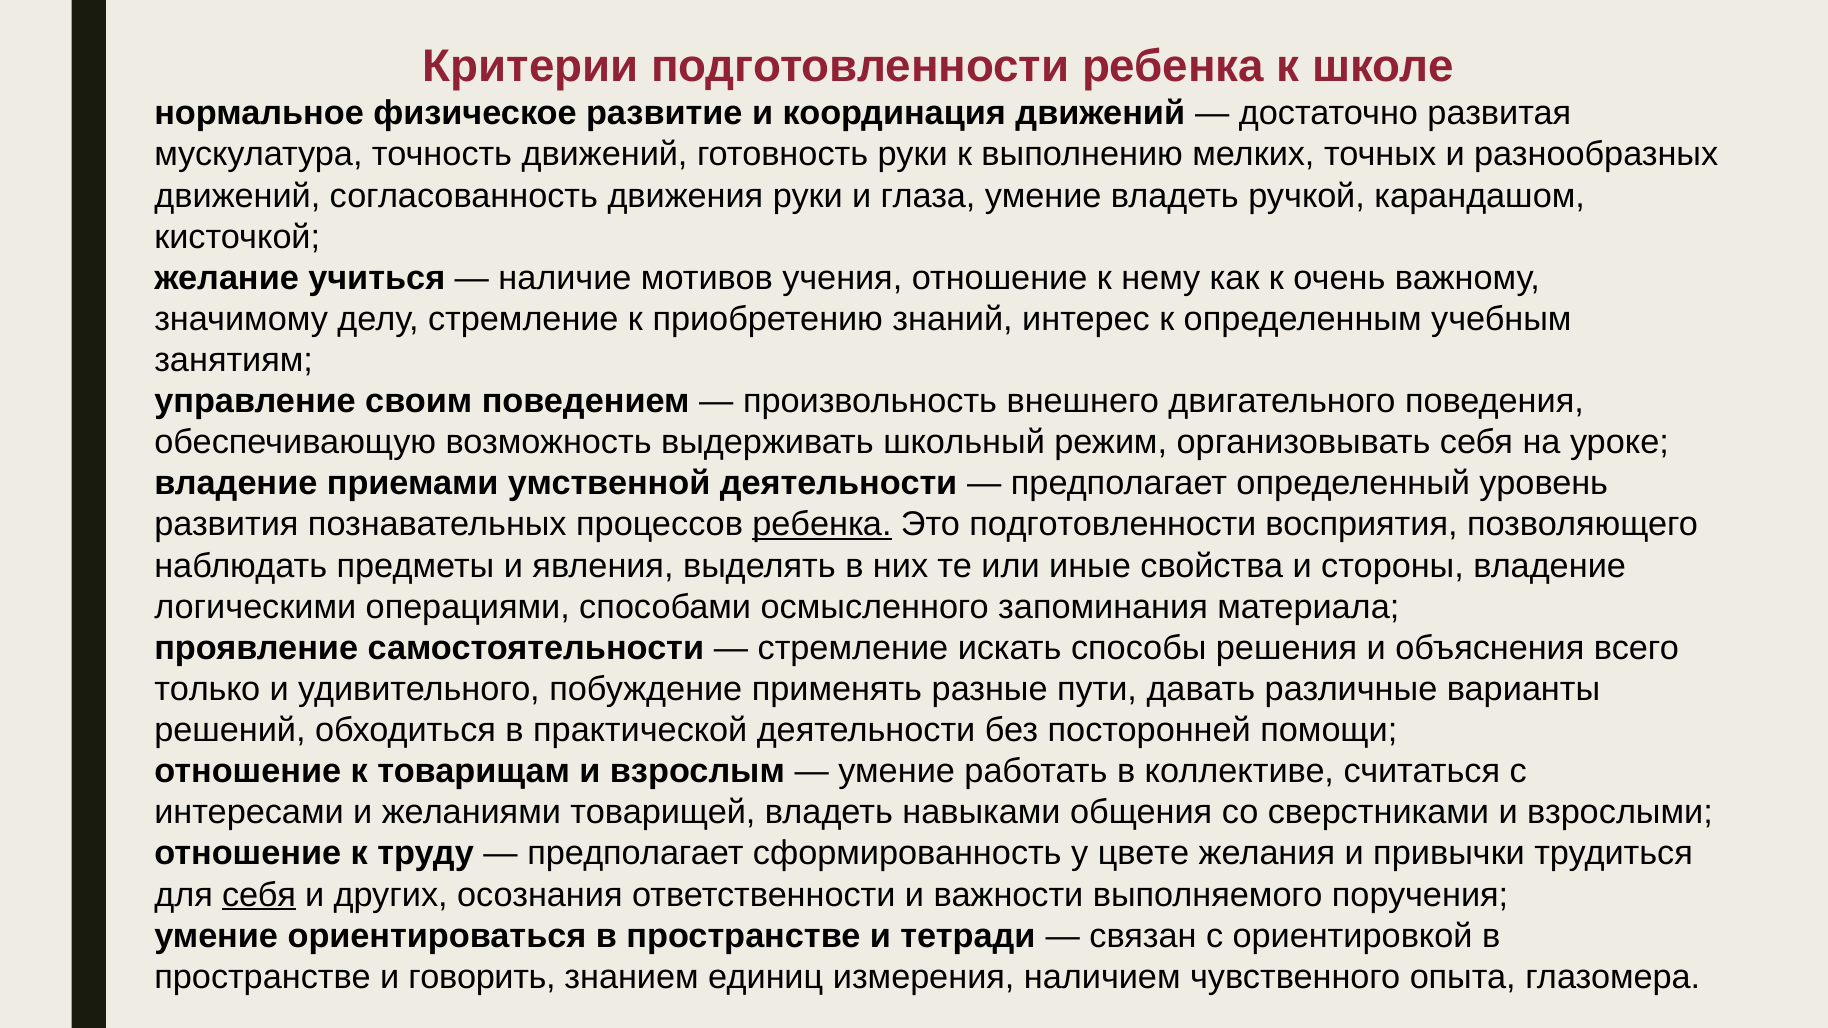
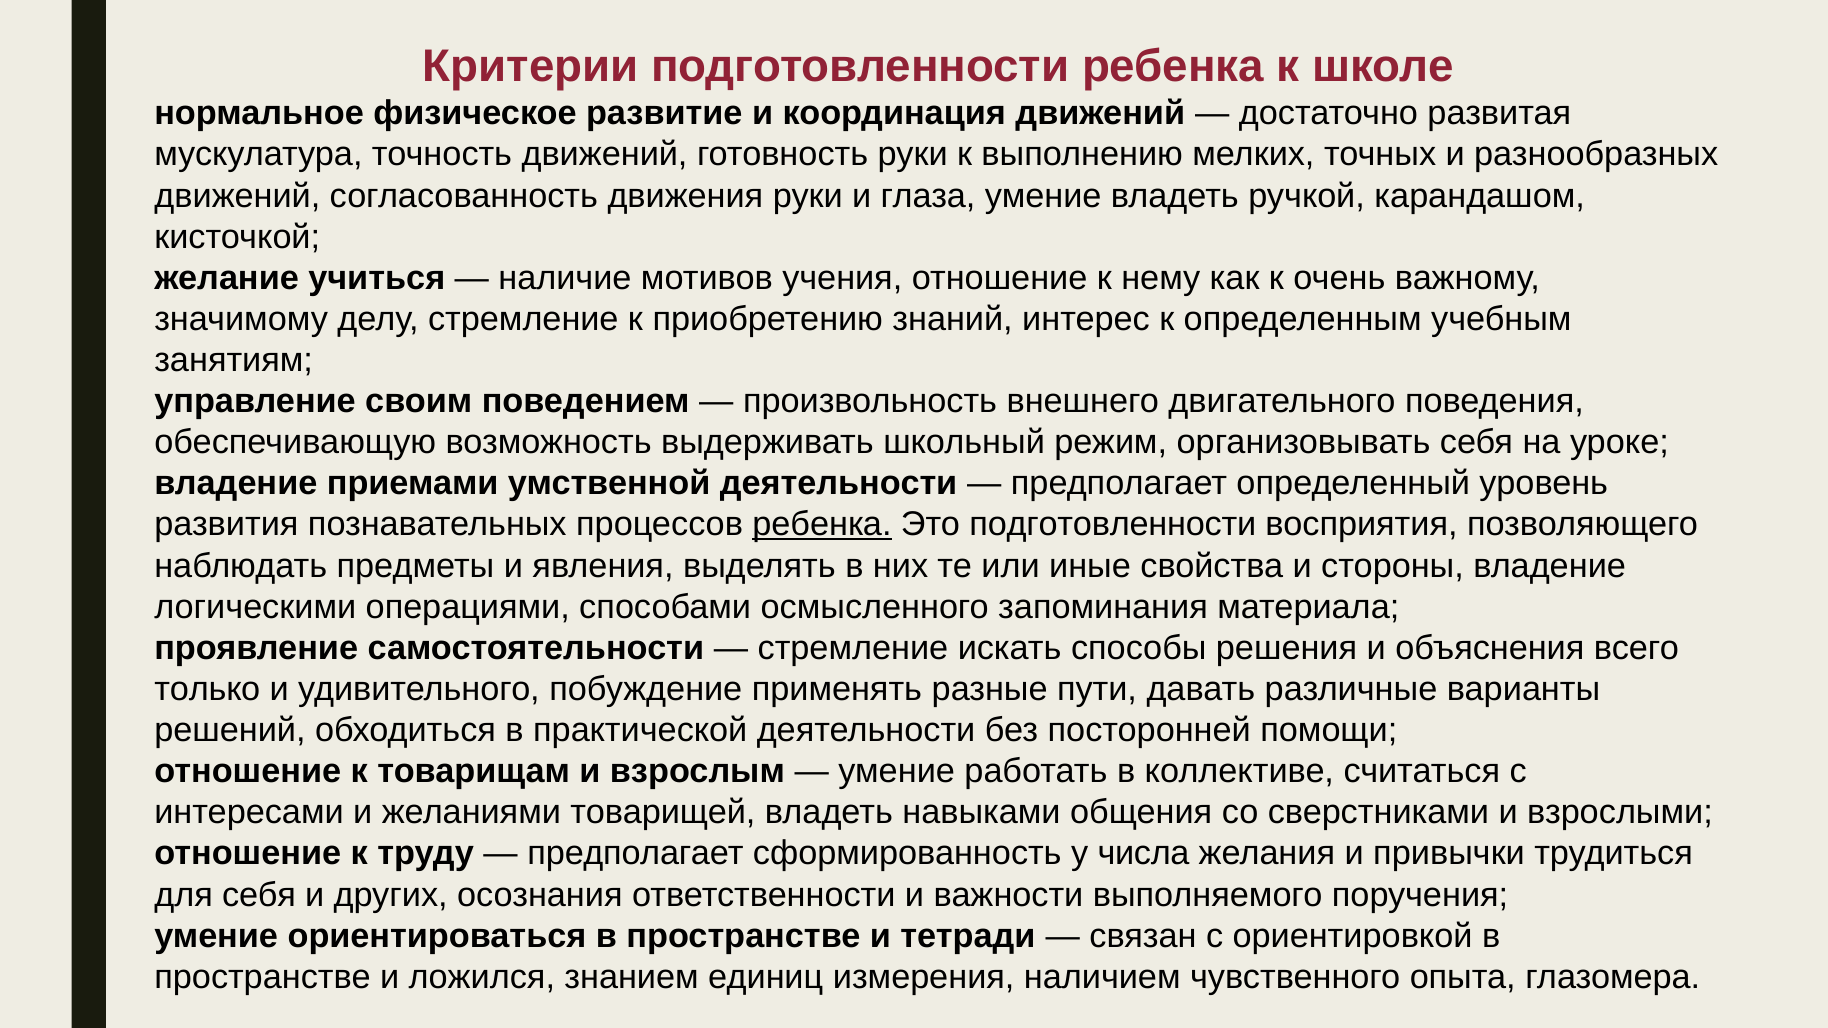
цвете: цвете -> числа (1144, 854)
себя underline: present -> none (259, 895)
говорить: говорить -> ложился (482, 977)
